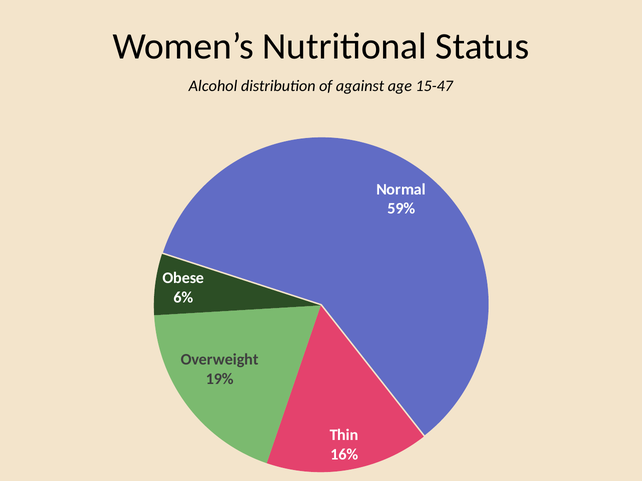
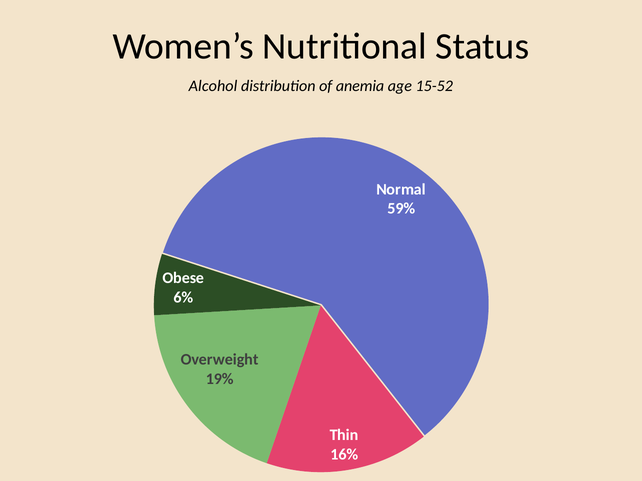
against: against -> anemia (360, 86)
15-47: 15-47 -> 15-52 (434, 86)
